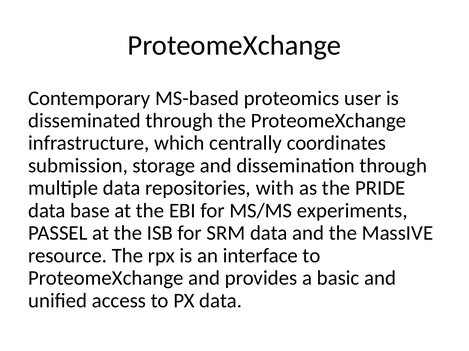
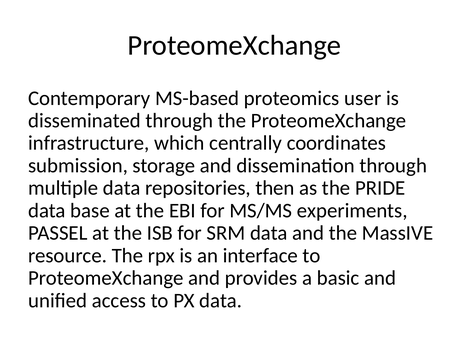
with: with -> then (275, 188)
